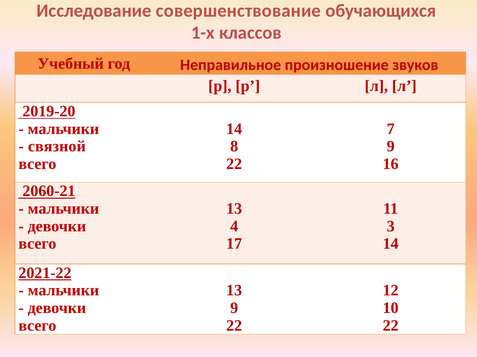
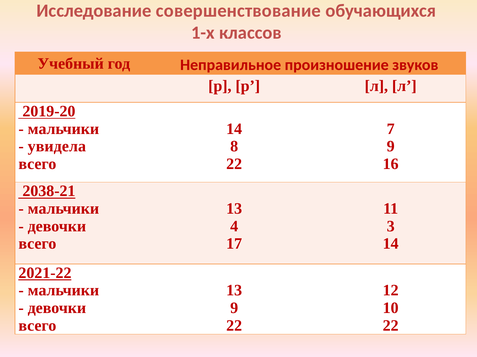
связной: связной -> увидела (57, 147)
2060-21: 2060-21 -> 2038-21 (49, 191)
